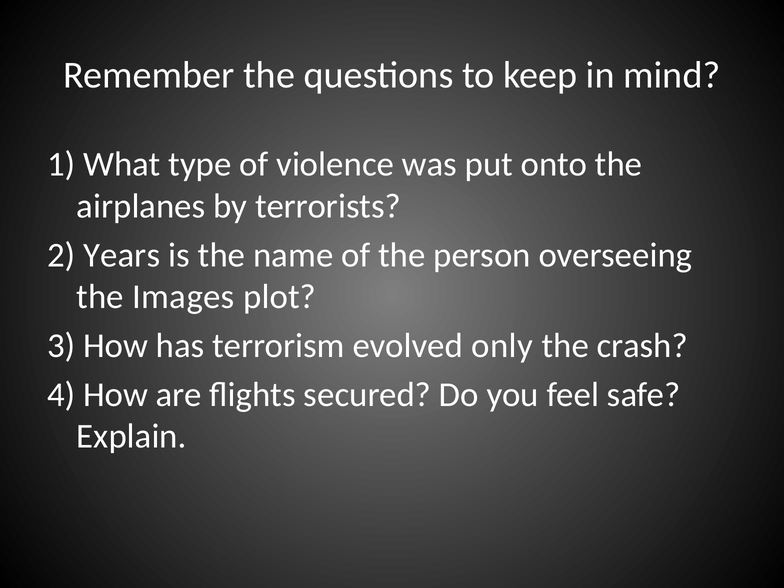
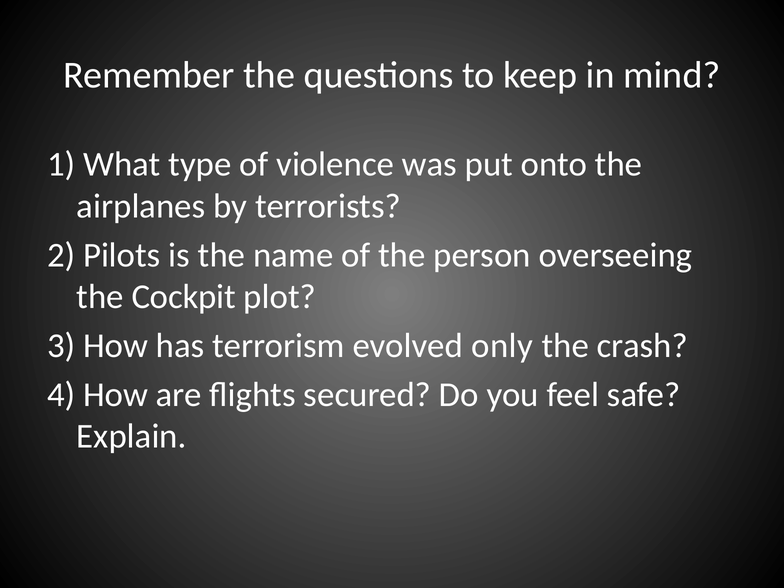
Years: Years -> Pilots (122, 255)
Images: Images -> Cockpit (184, 297)
